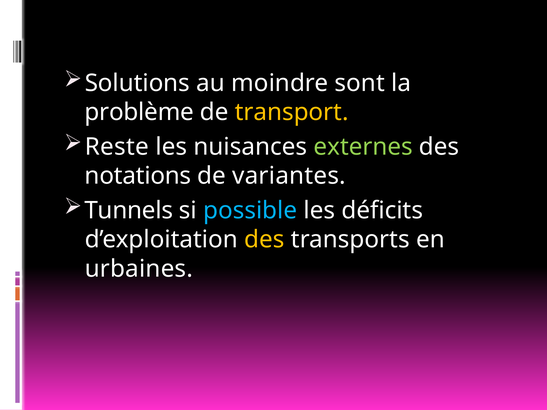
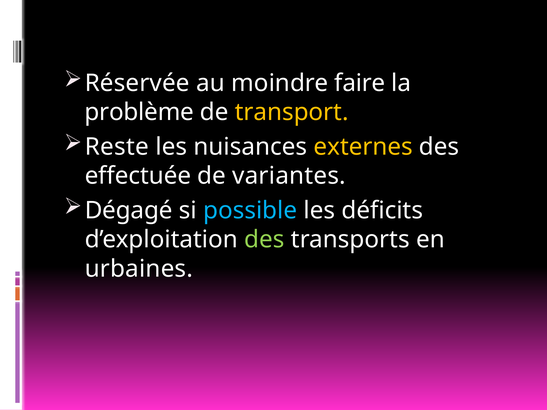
Solutions: Solutions -> Réservée (137, 83)
sont: sont -> faire (360, 83)
externes colour: light green -> yellow (363, 147)
notations: notations -> effectuée (138, 176)
Tunnels: Tunnels -> Dégagé (129, 210)
des colour: yellow -> light green (264, 240)
